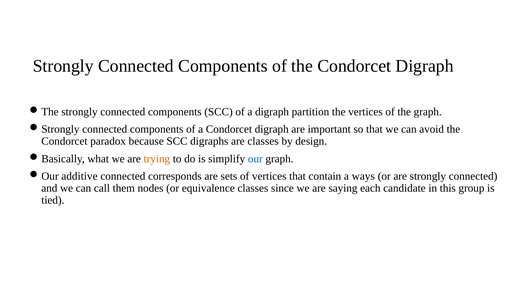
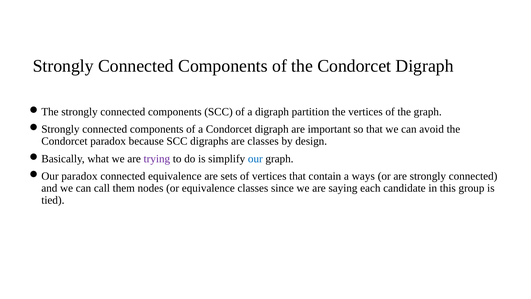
trying colour: orange -> purple (157, 159)
additive: additive -> paradox (79, 176)
connected corresponds: corresponds -> equivalence (175, 176)
